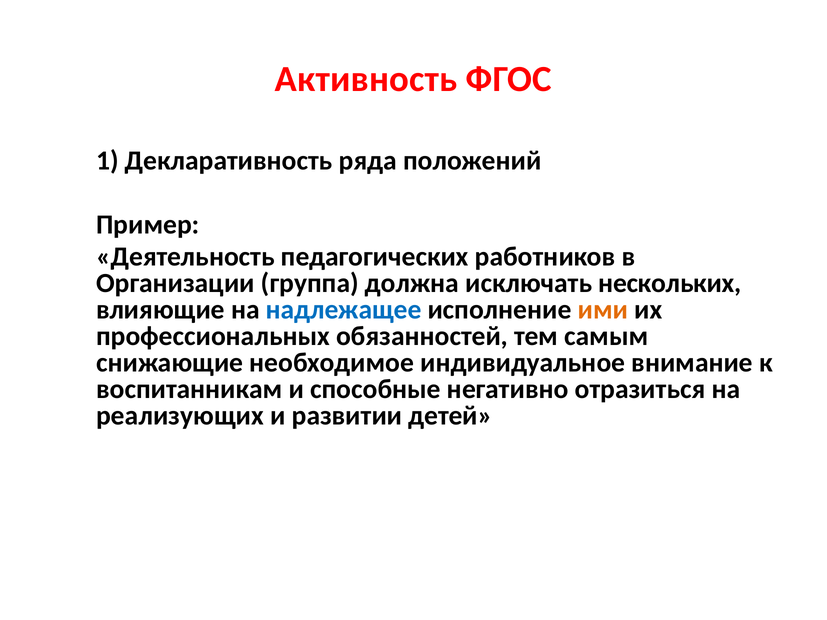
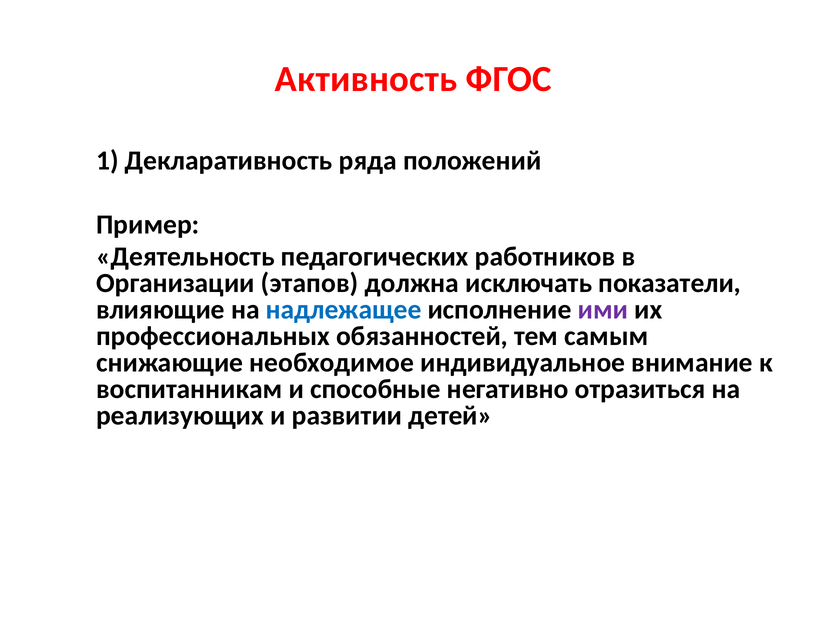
группа: группа -> этапов (310, 283)
нескольких: нескольких -> показатели (670, 283)
ими colour: orange -> purple (603, 310)
